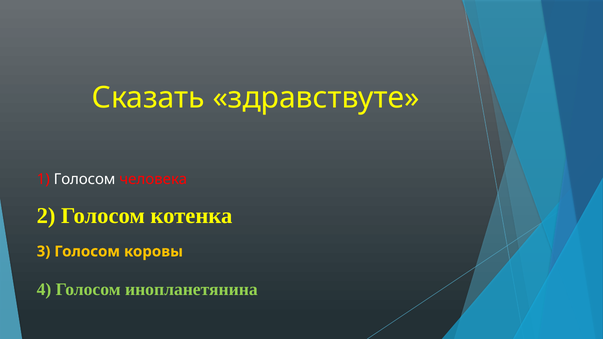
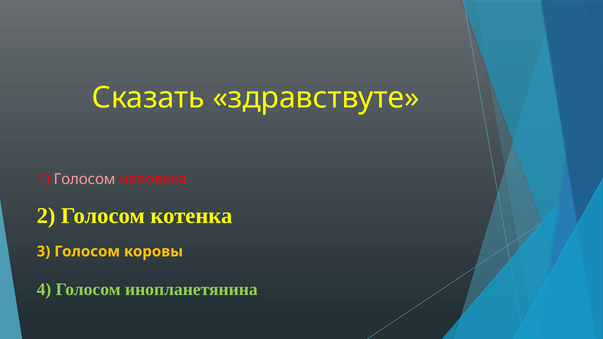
Голосом colour: white -> pink (85, 179)
